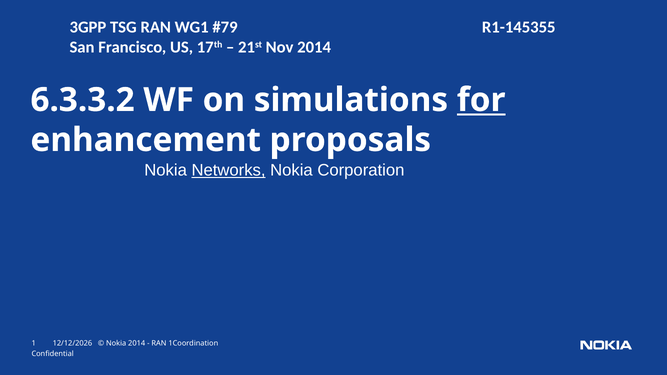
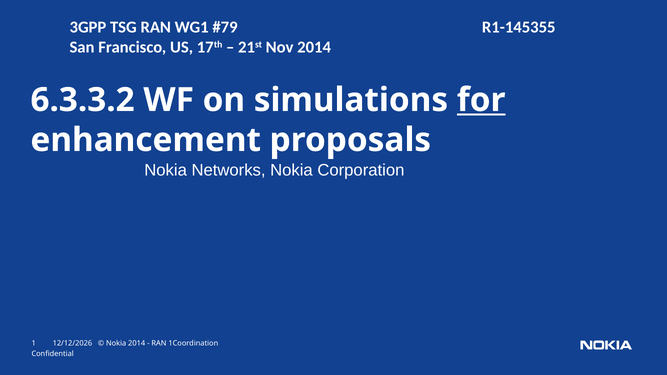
Networks underline: present -> none (229, 171)
